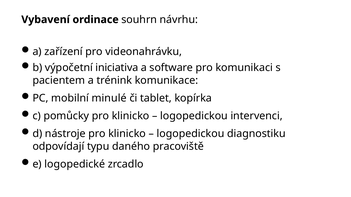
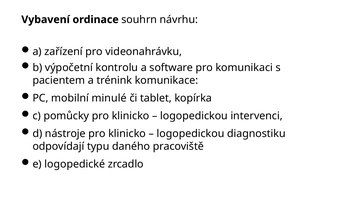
iniciativa: iniciativa -> kontrolu (117, 68)
